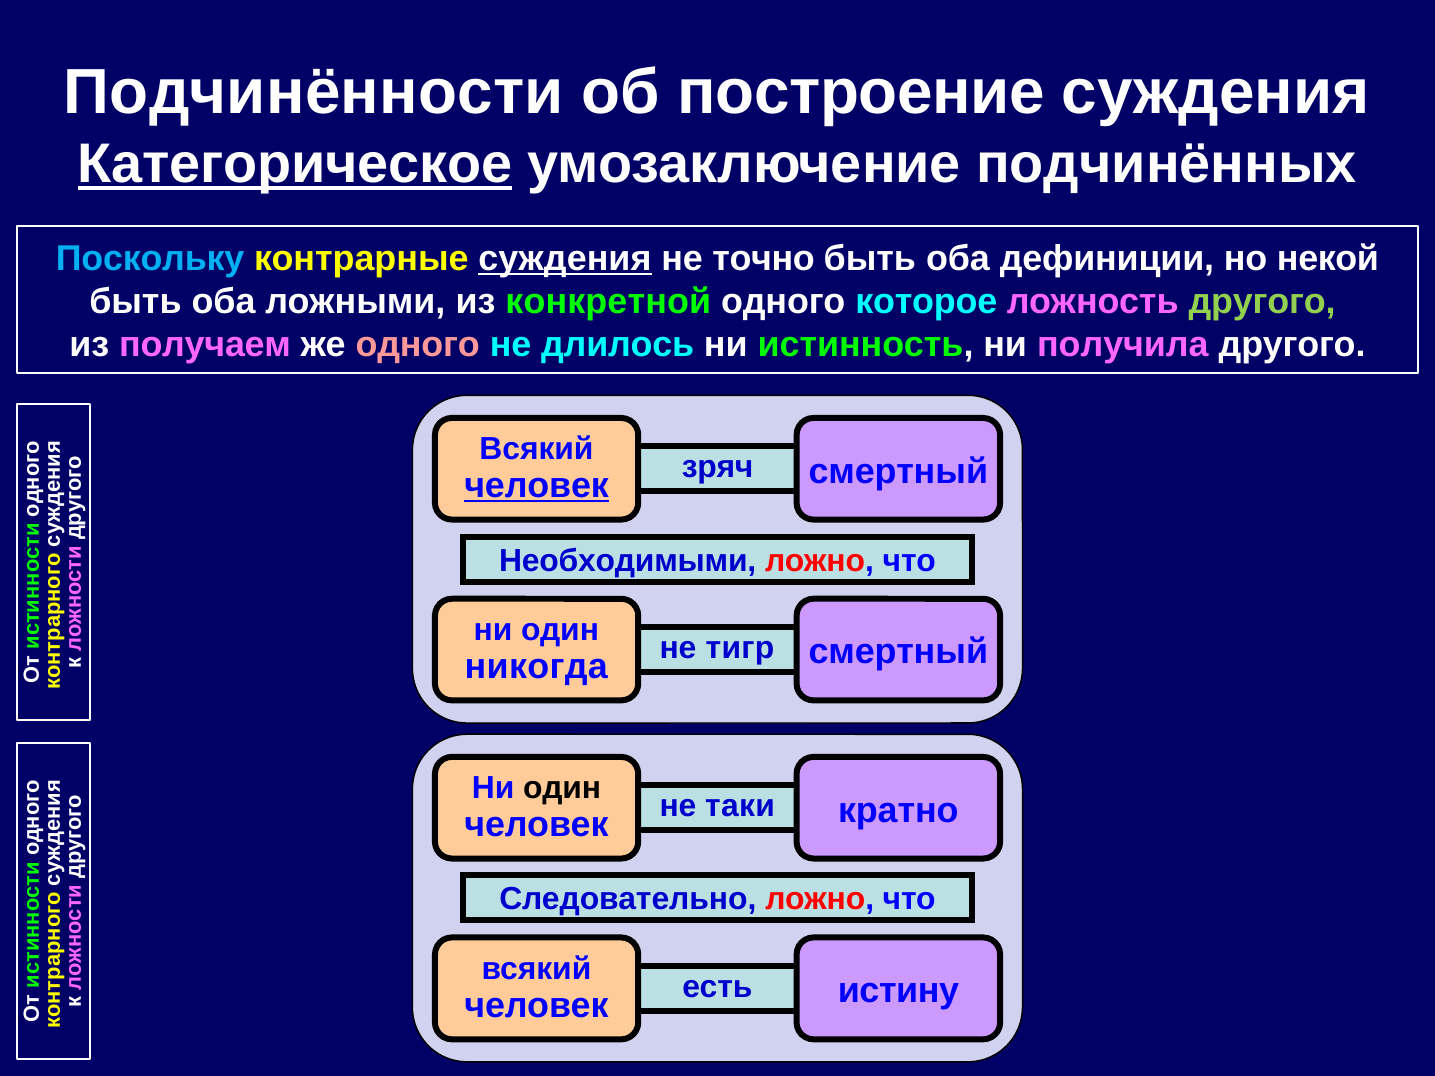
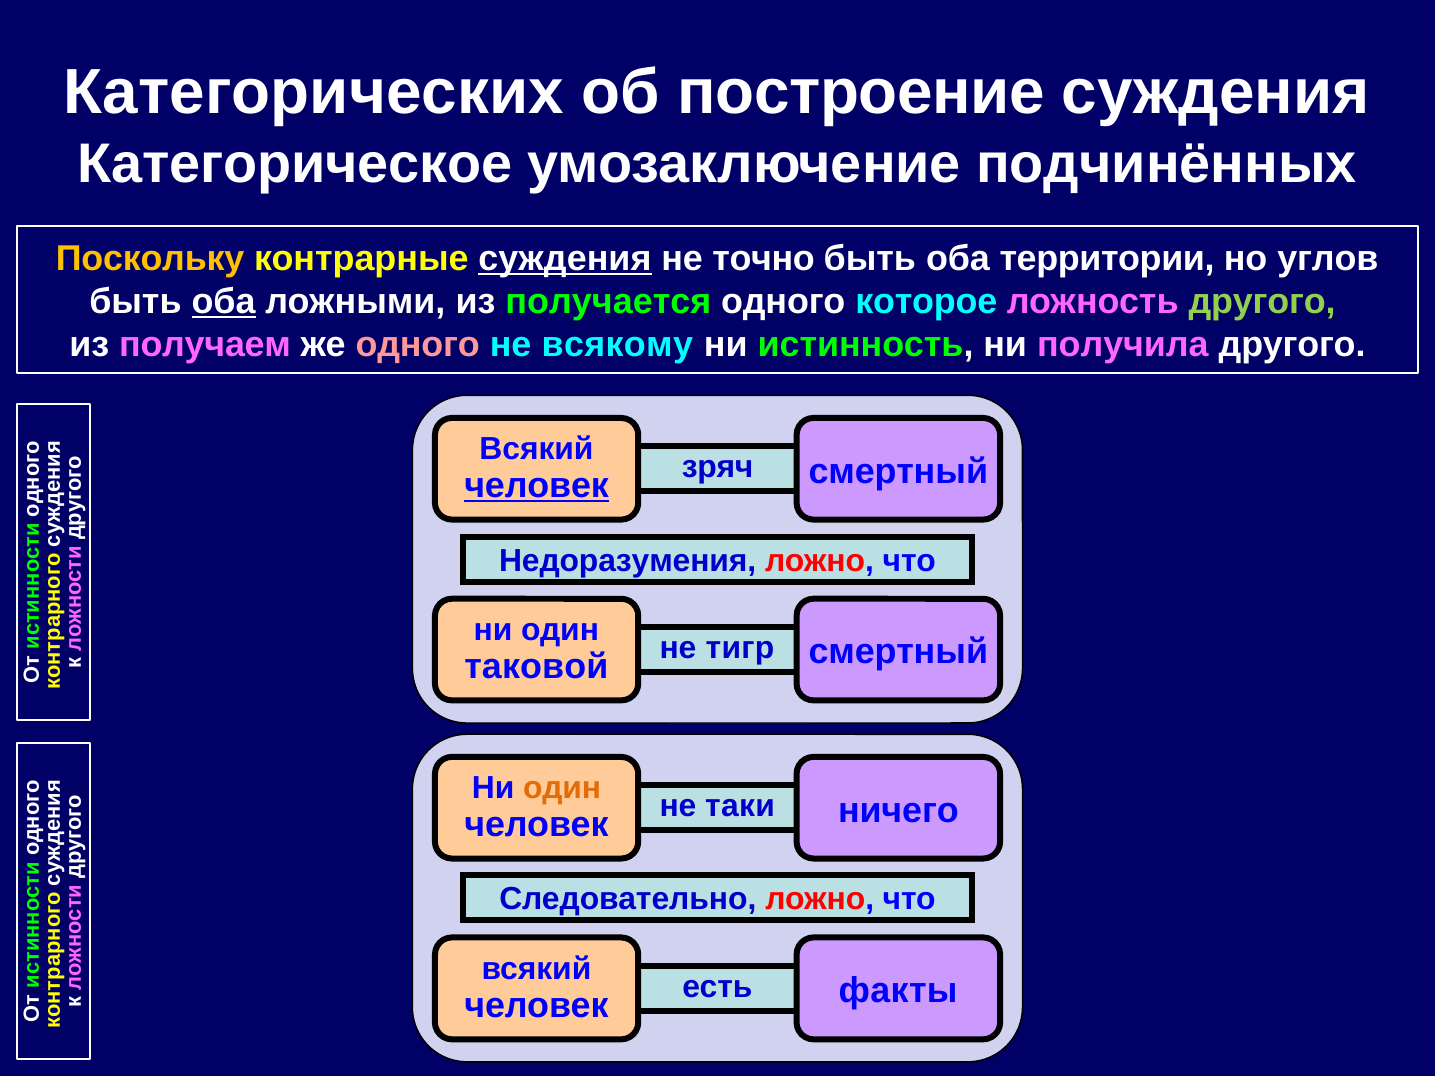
Подчинённости: Подчинённости -> Категорических (314, 93)
Категорическое underline: present -> none (295, 164)
Поскольку colour: light blue -> yellow (150, 259)
дефиниции: дефиниции -> территории (1107, 259)
некой: некой -> углов (1328, 259)
оба underline: none -> present (224, 302)
конкретной: конкретной -> получается (608, 302)
длилось: длилось -> всякому (617, 345)
Необходимыми: Необходимыми -> Недоразумения (628, 561)
никогда: никогда -> таковой (536, 667)
один colour: black -> orange (562, 788)
кратно: кратно -> ничего (898, 810)
истину: истину -> факты (898, 991)
